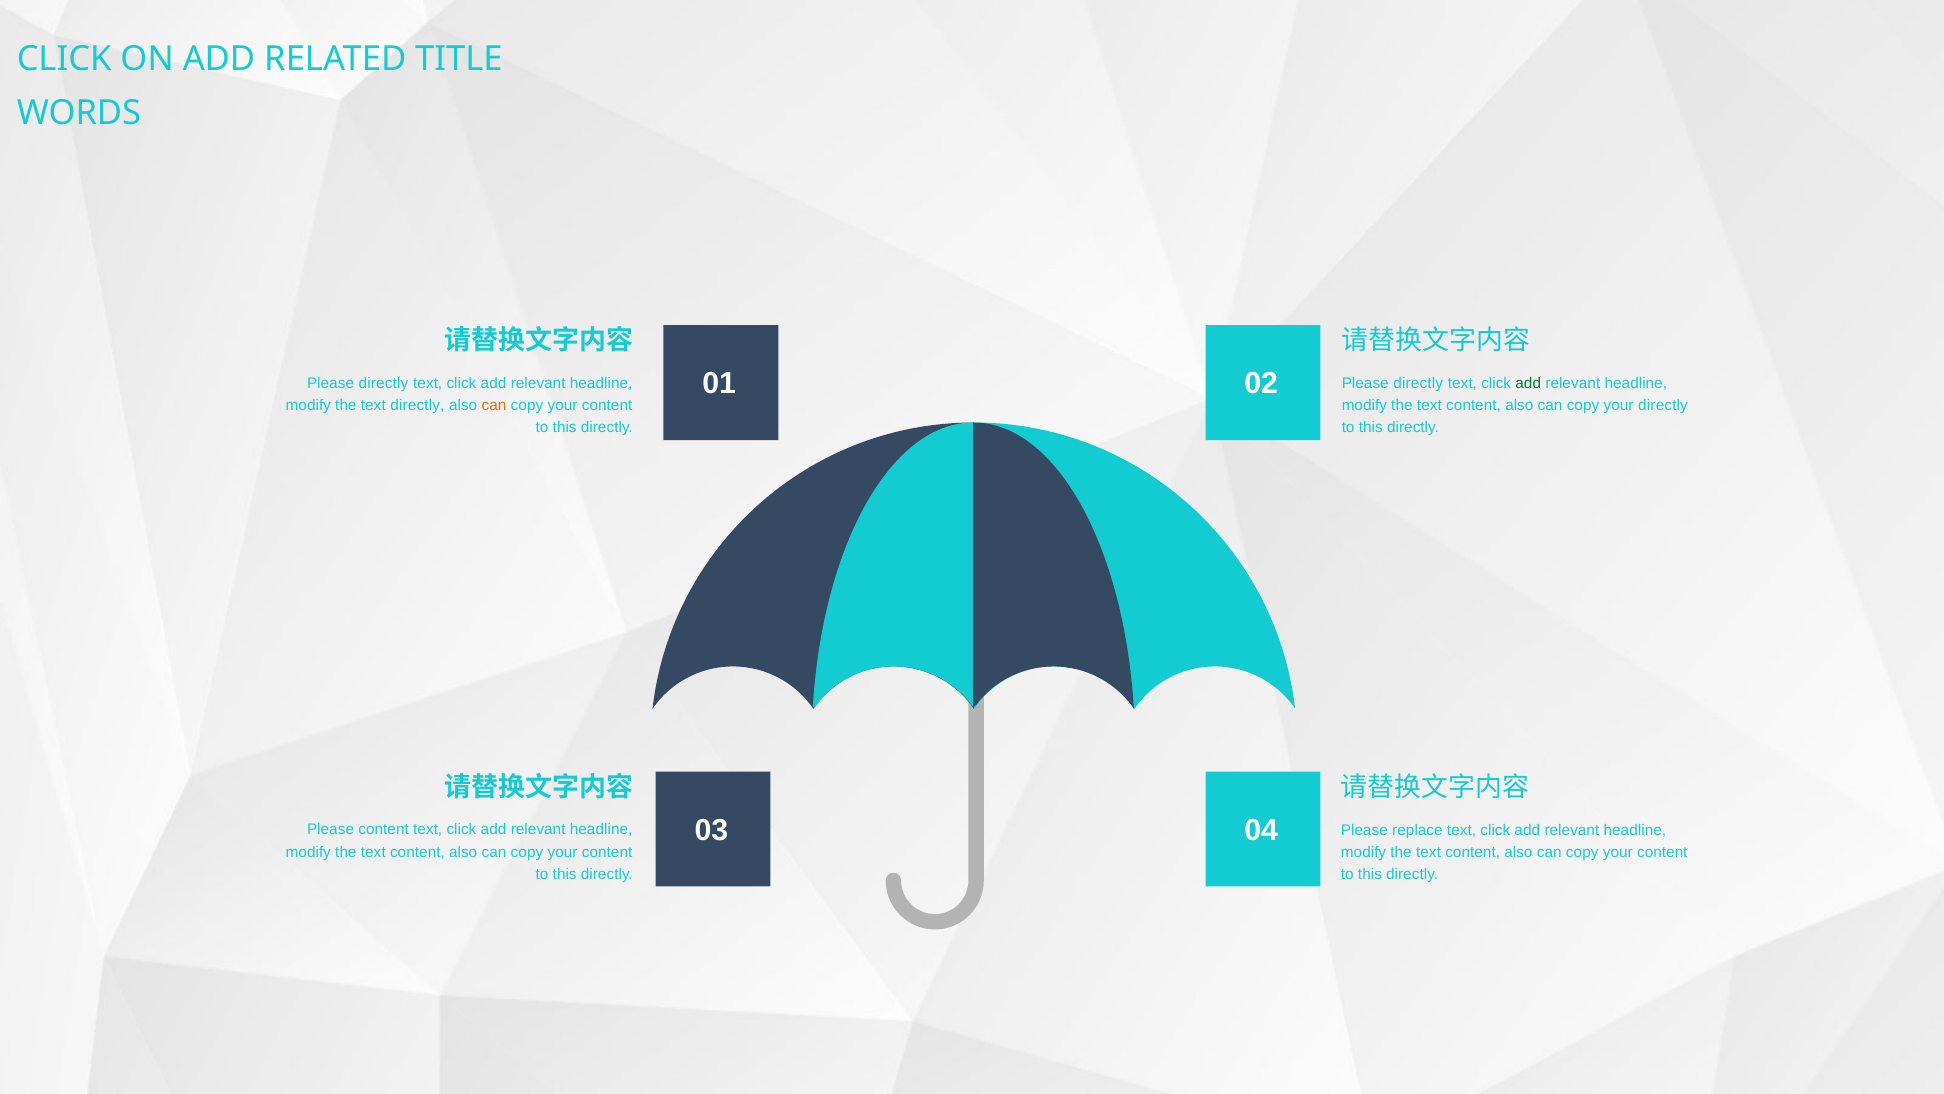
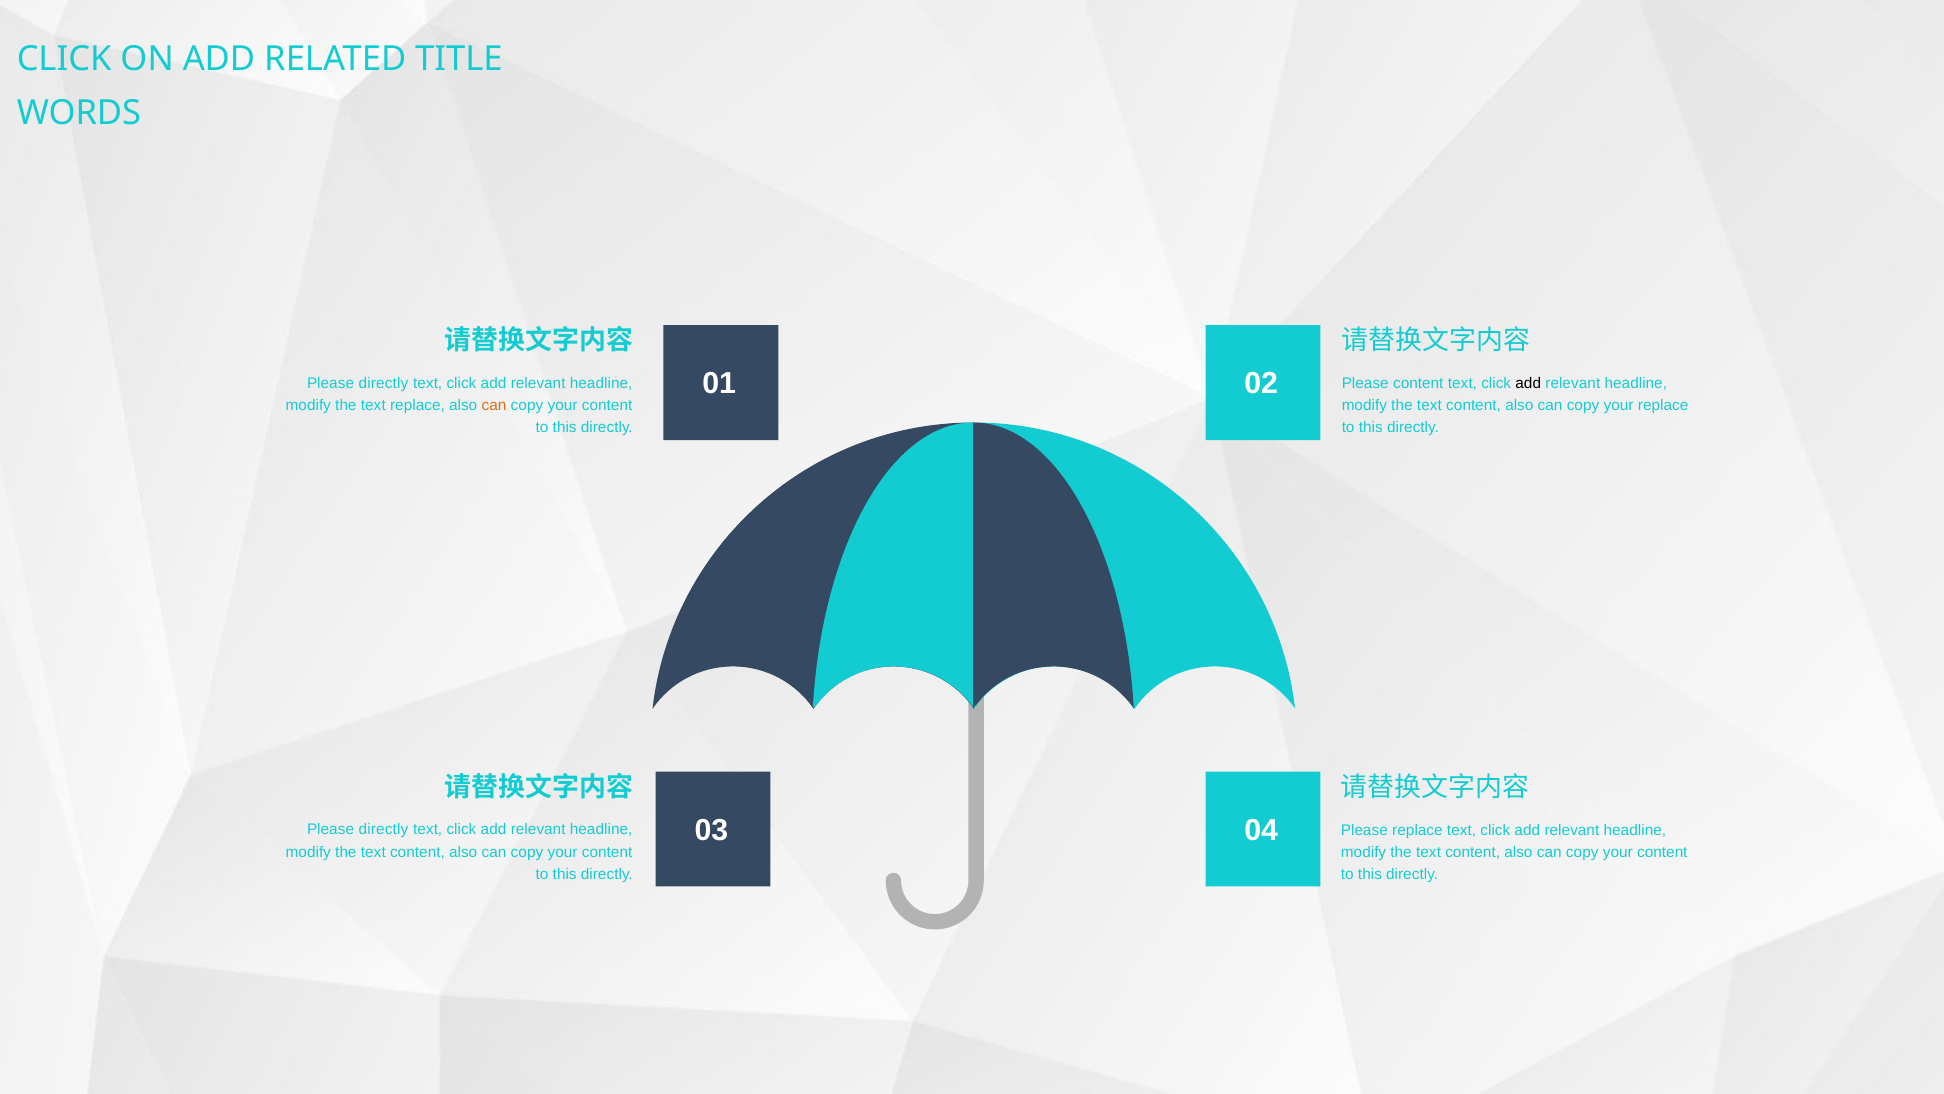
directly: directly -> content (1418, 383)
add colour: green -> black (1528, 383)
text directly: directly -> replace (417, 405)
your directly: directly -> replace (1663, 405)
content: content -> directly (384, 829)
